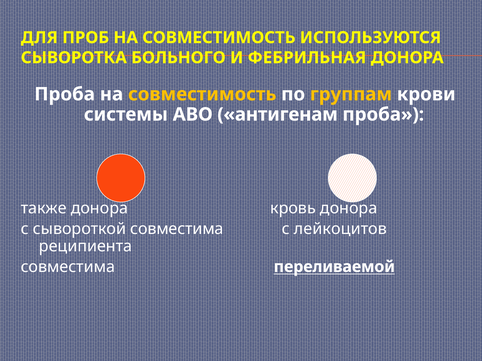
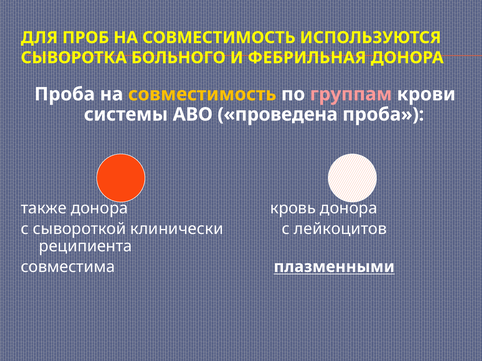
группам colour: yellow -> pink (351, 94)
антигенам: антигенам -> проведена (278, 115)
сывороткой совместима: совместима -> клинически (177, 229)
переливаемой: переливаемой -> плазменными (334, 267)
